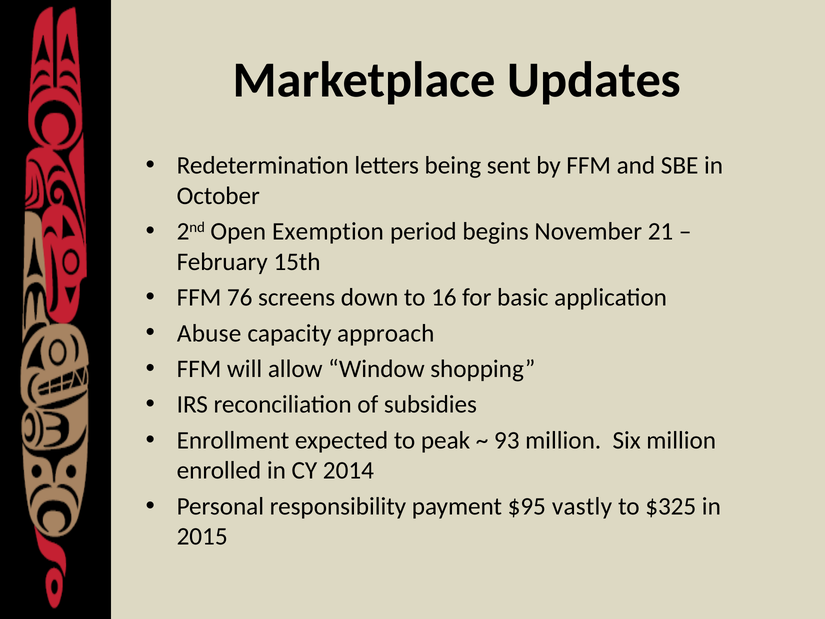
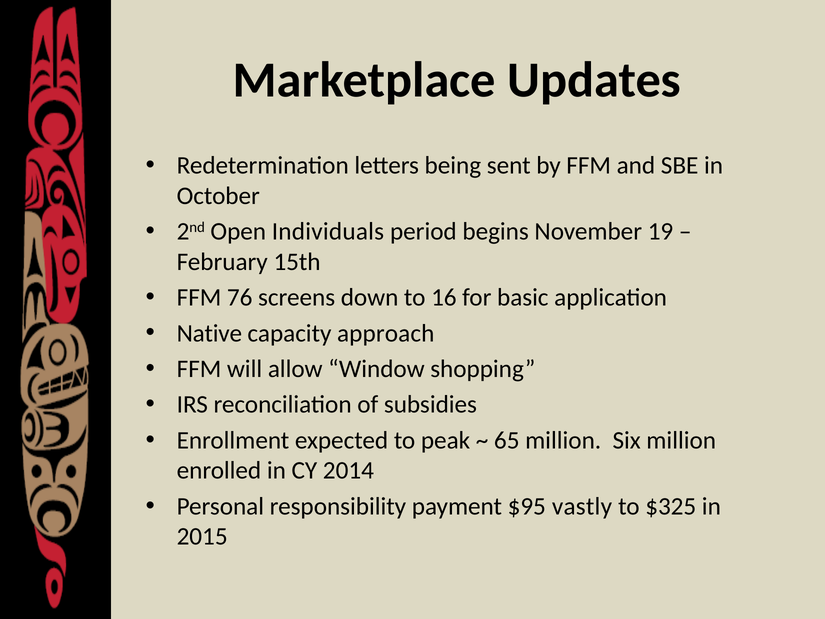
Exemption: Exemption -> Individuals (328, 231)
21: 21 -> 19 (660, 231)
Abuse: Abuse -> Native (209, 333)
93: 93 -> 65 (507, 440)
